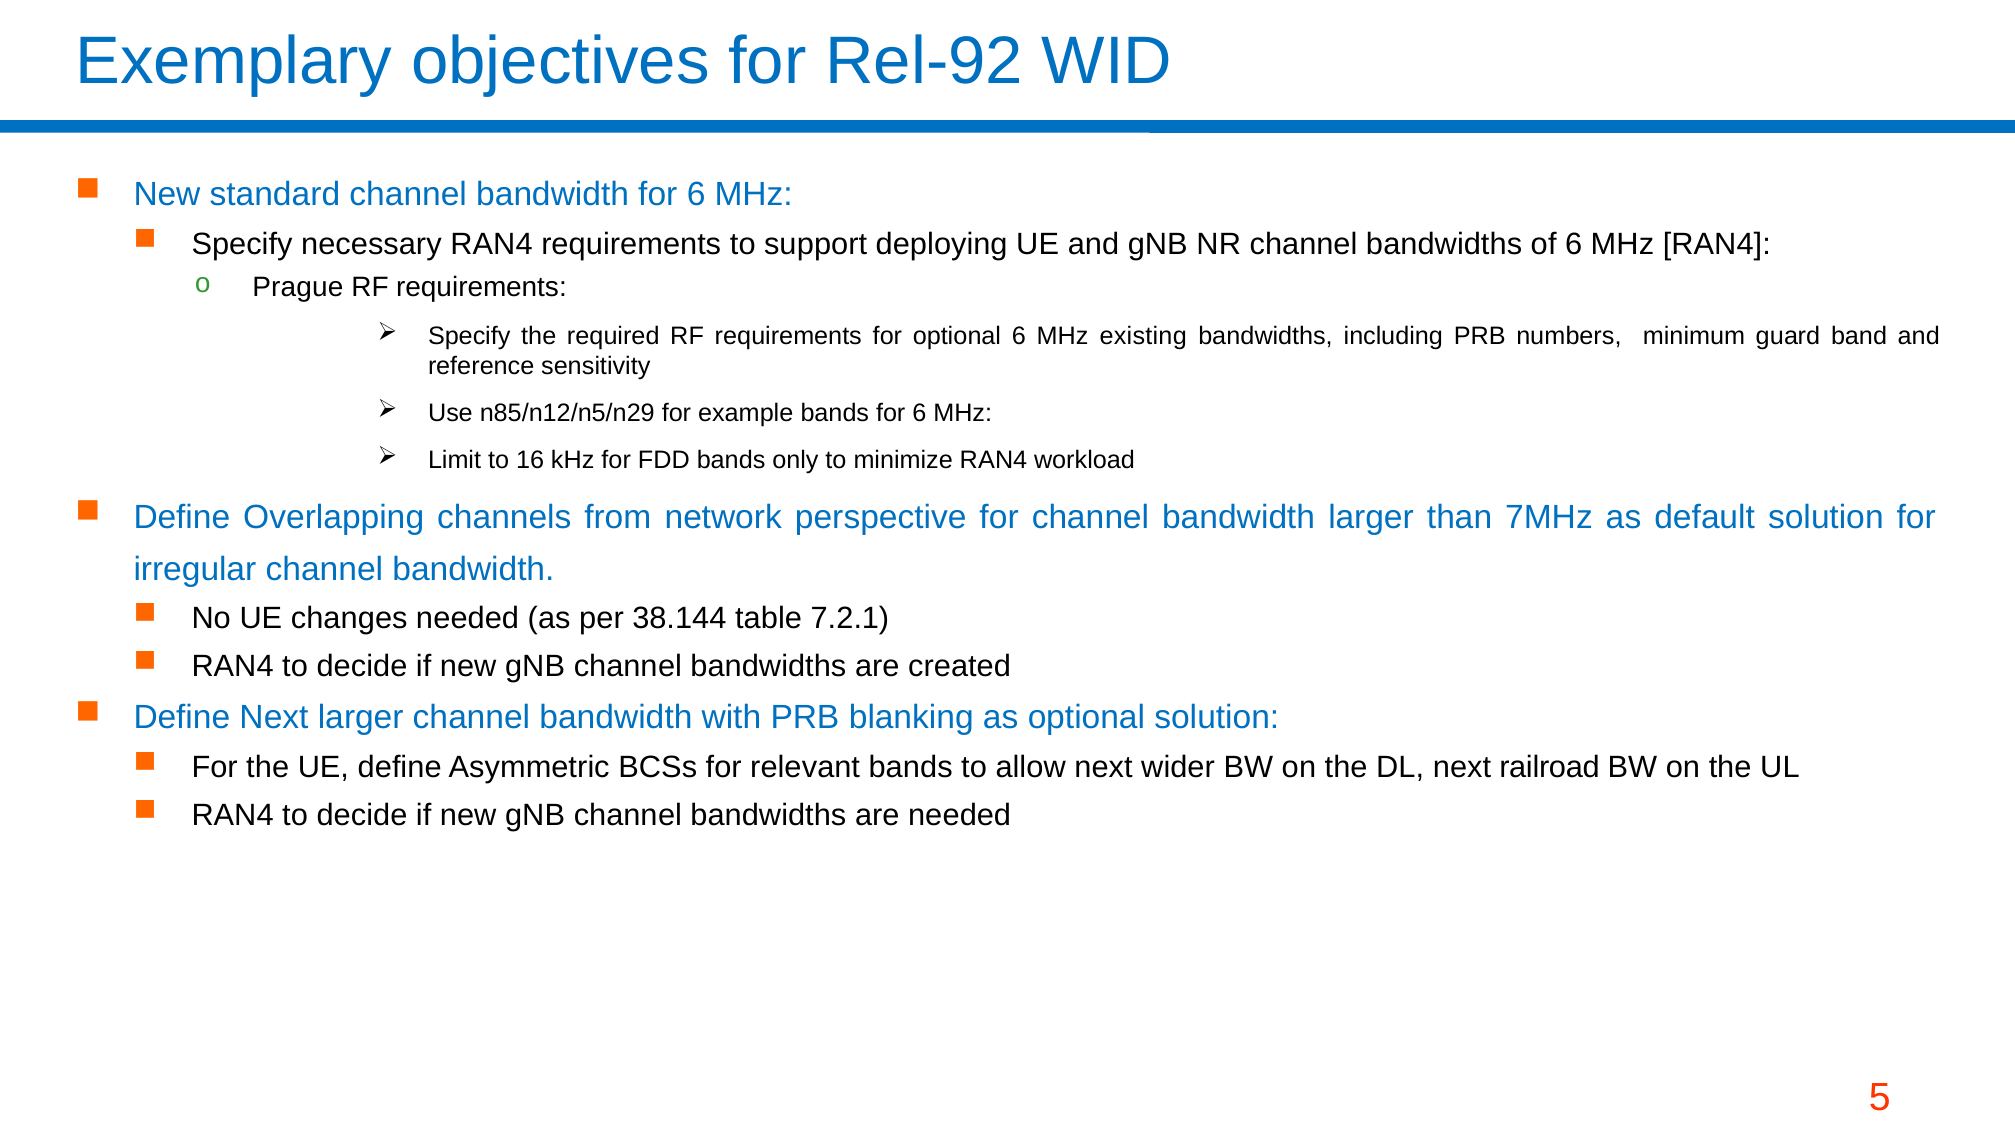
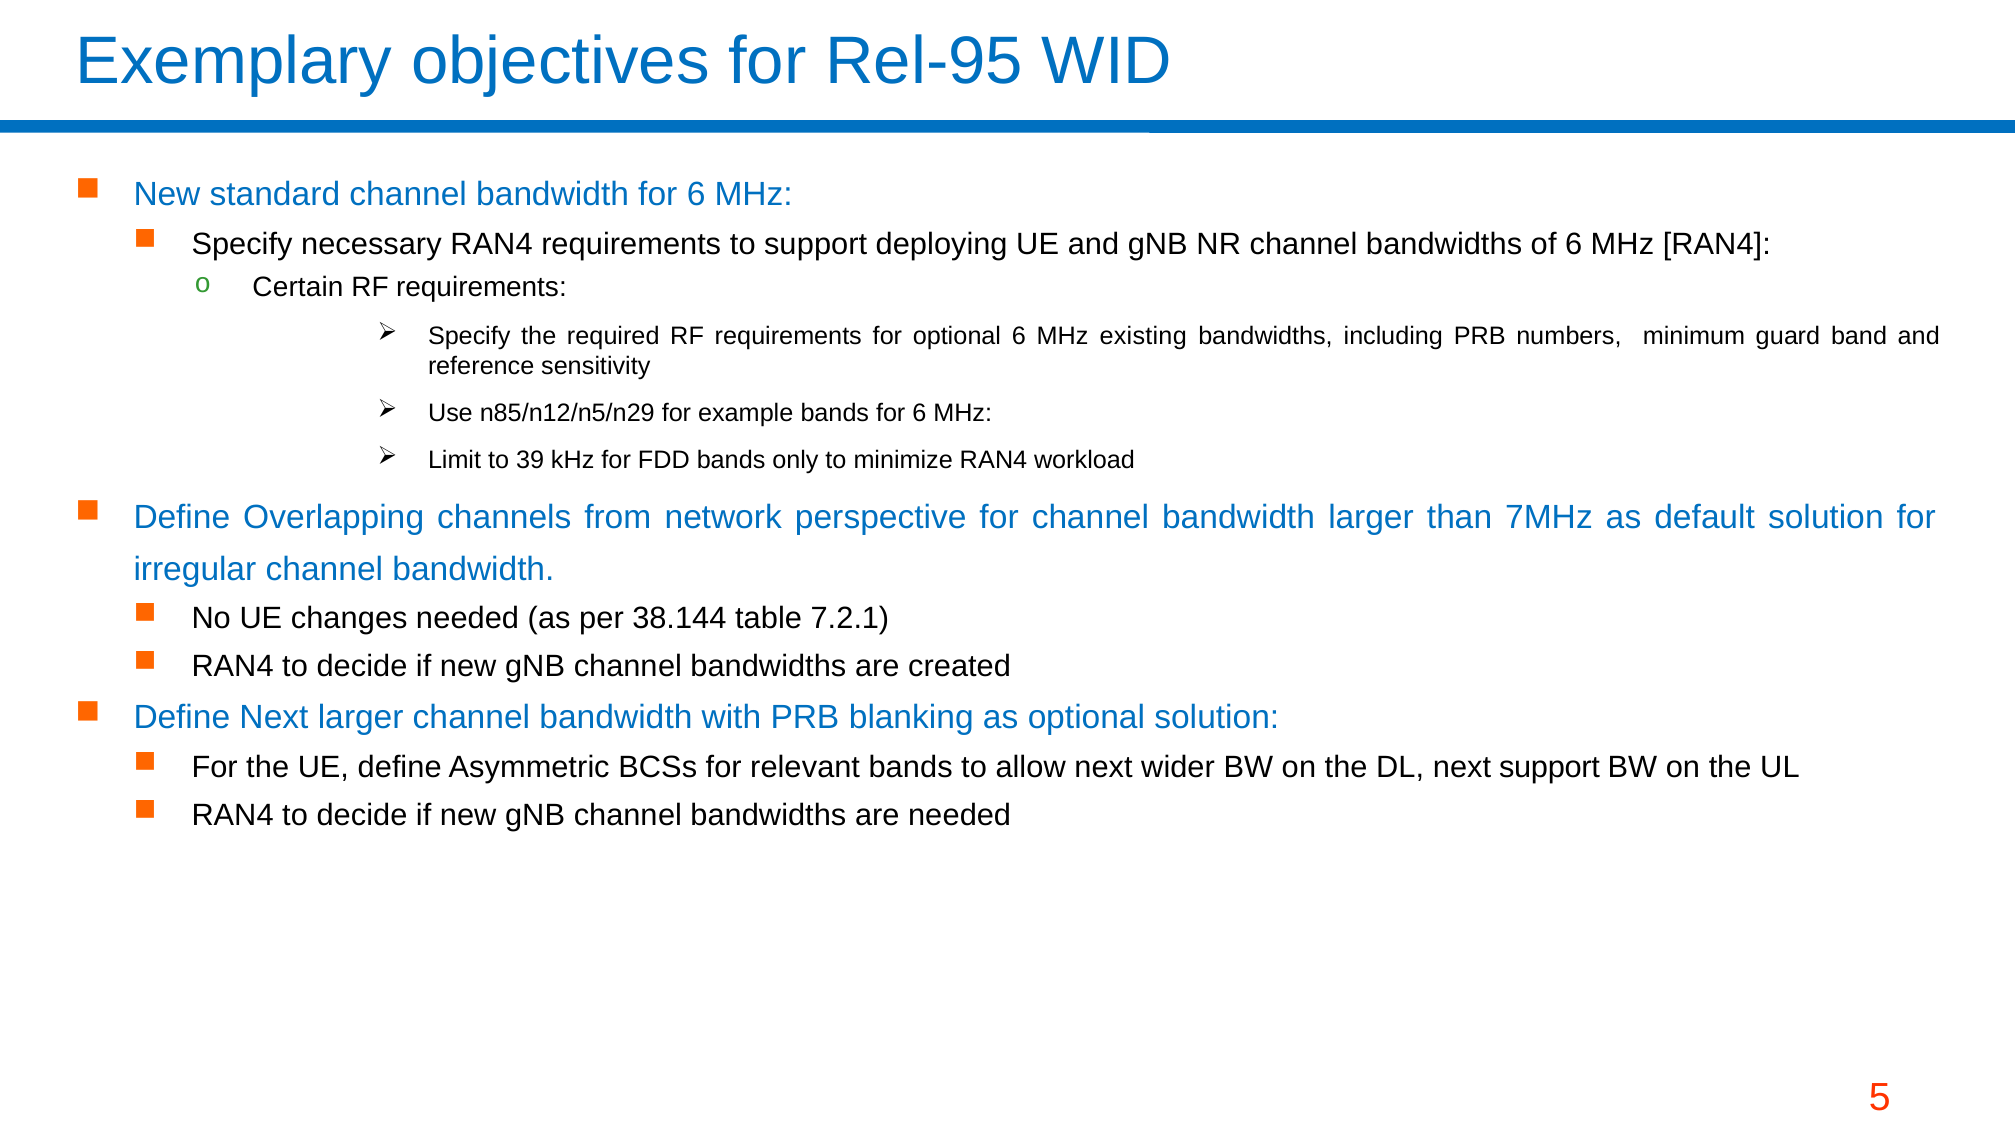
Rel-92: Rel-92 -> Rel-95 (924, 62)
Prague: Prague -> Certain (298, 288)
16: 16 -> 39 (530, 461)
next railroad: railroad -> support (1549, 767)
